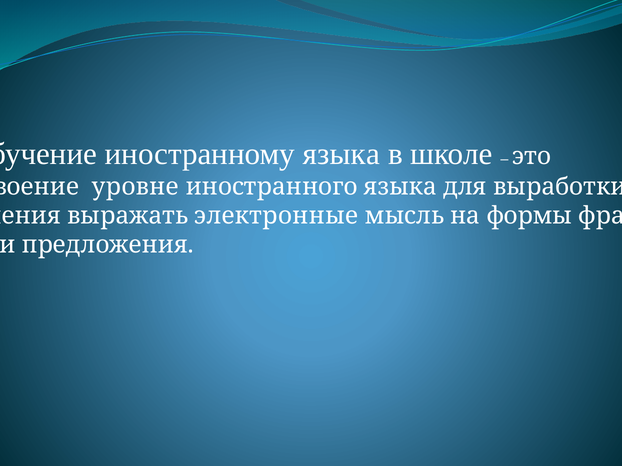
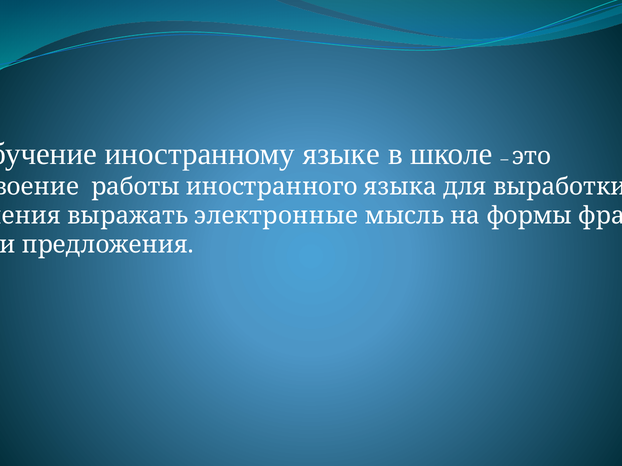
иностранному языка: языка -> языке (341, 154)
уровне: уровне -> работы (136, 187)
